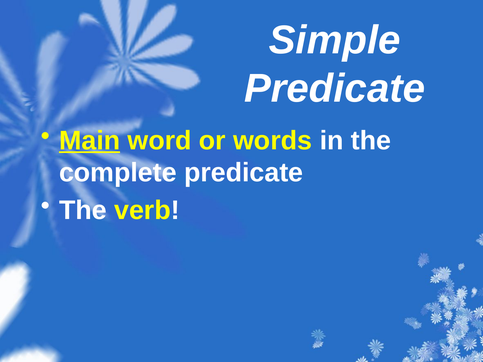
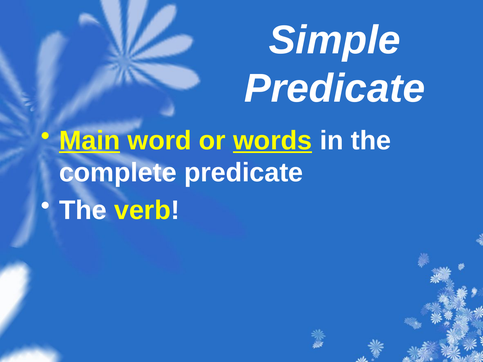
words underline: none -> present (273, 141)
